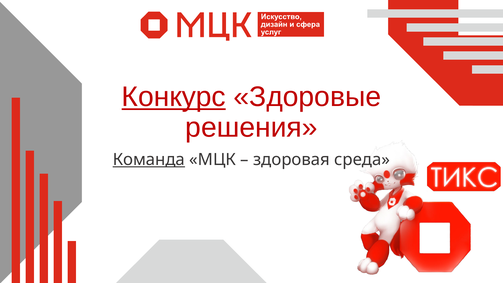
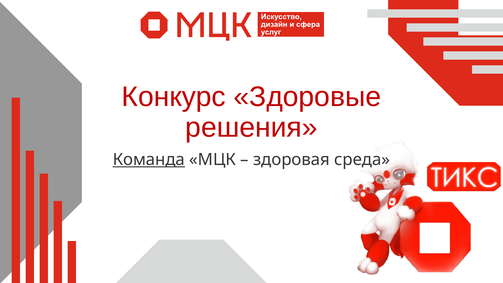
Конкурс underline: present -> none (174, 97)
